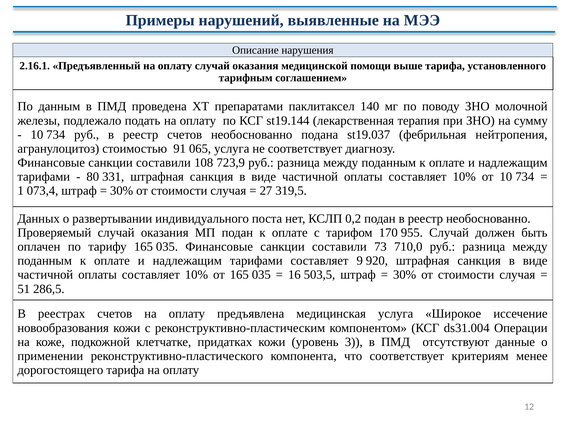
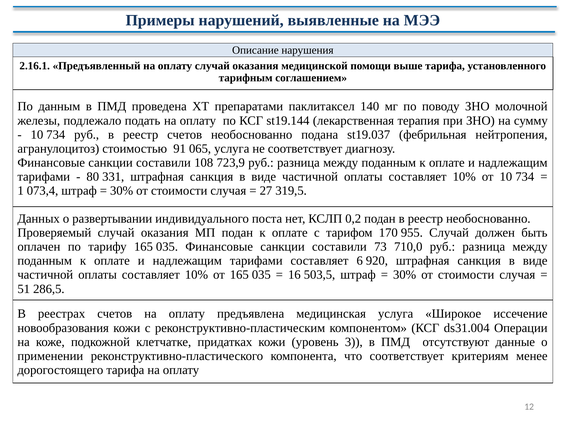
9: 9 -> 6 (360, 261)
